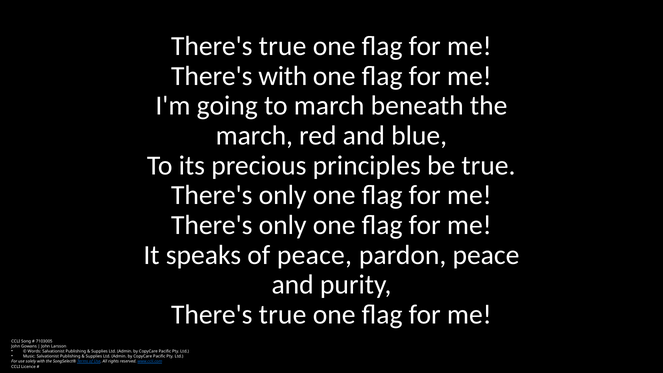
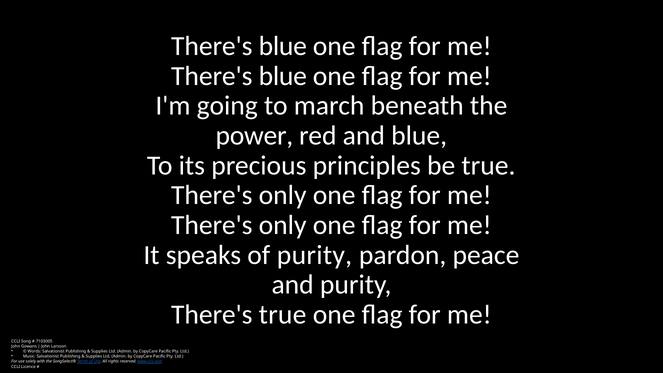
true: true -> blue (283, 46)
with: with -> blue (283, 76)
march: march -> power (254, 136)
of peace: peace -> purity (314, 255)
